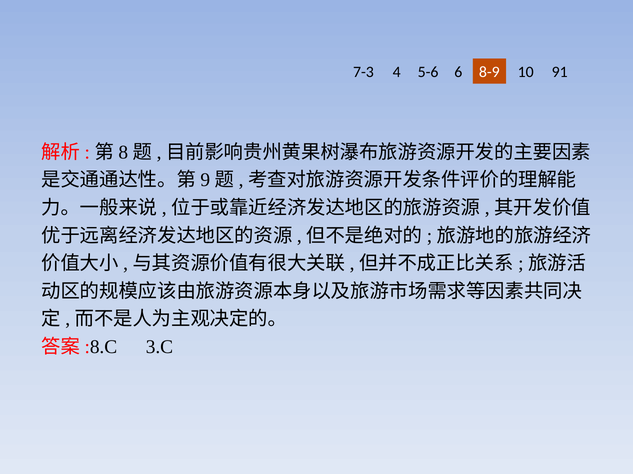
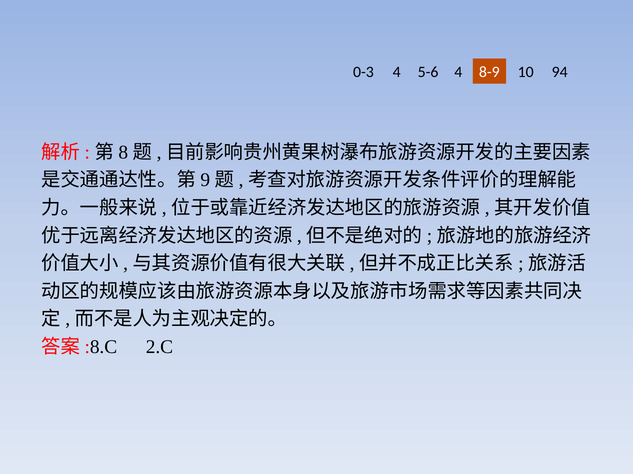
7-3: 7-3 -> 0-3 (363, 72)
5-6 6: 6 -> 4 (458, 72)
91: 91 -> 94 (560, 72)
3.C: 3.C -> 2.C (159, 347)
